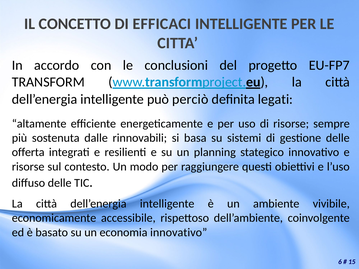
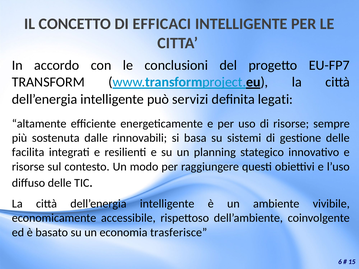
perciò: perciò -> servizi (190, 99)
offerta: offerta -> facilita (28, 152)
economia innovativo: innovativo -> trasferisce (179, 233)
